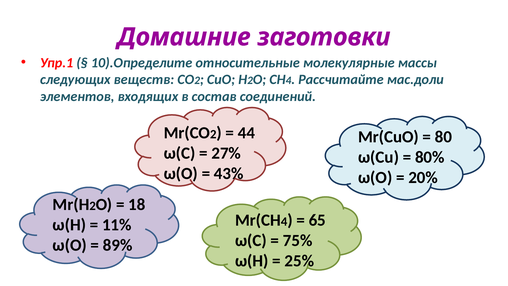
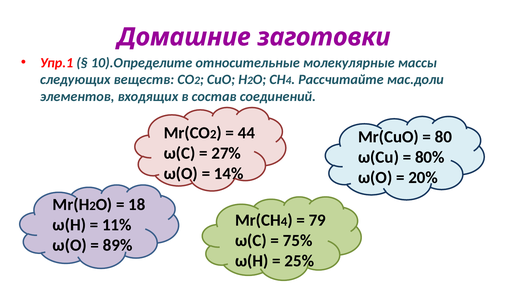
43%: 43% -> 14% (229, 174)
65: 65 -> 79 (317, 220)
